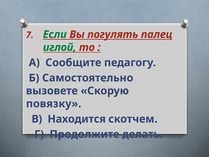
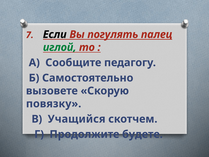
Если colour: green -> black (55, 34)
Находится: Находится -> Учащийся (77, 119)
делать: делать -> будете (142, 134)
